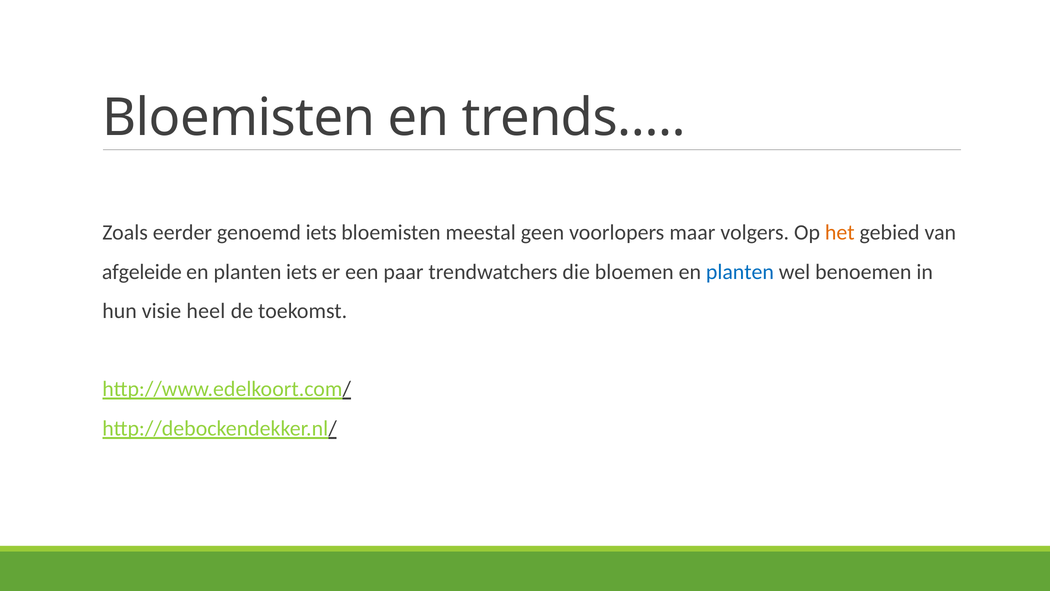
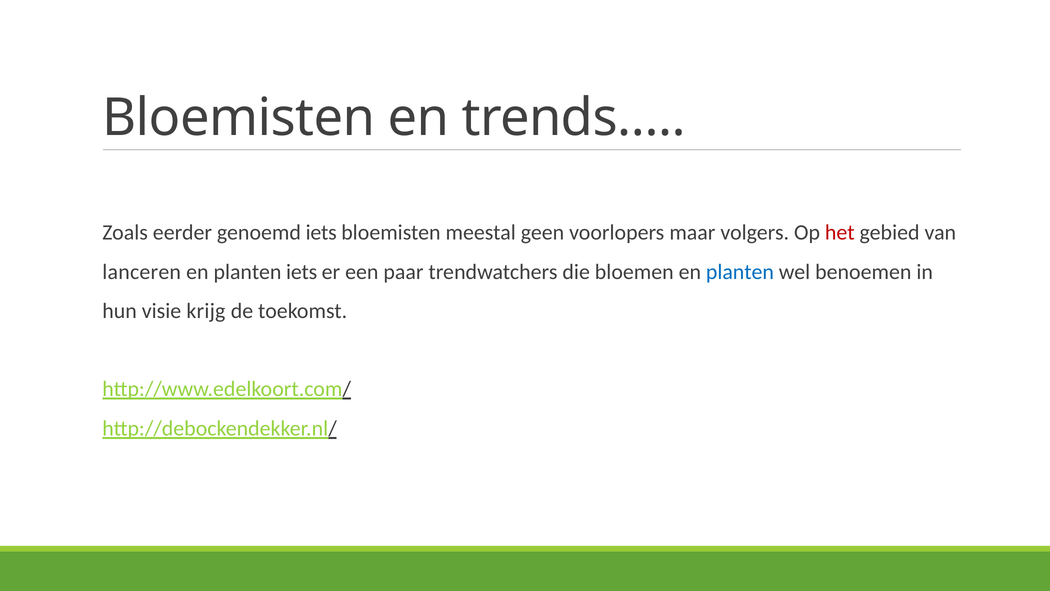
het colour: orange -> red (840, 232)
afgeleide: afgeleide -> lanceren (142, 272)
heel: heel -> krijg (206, 311)
